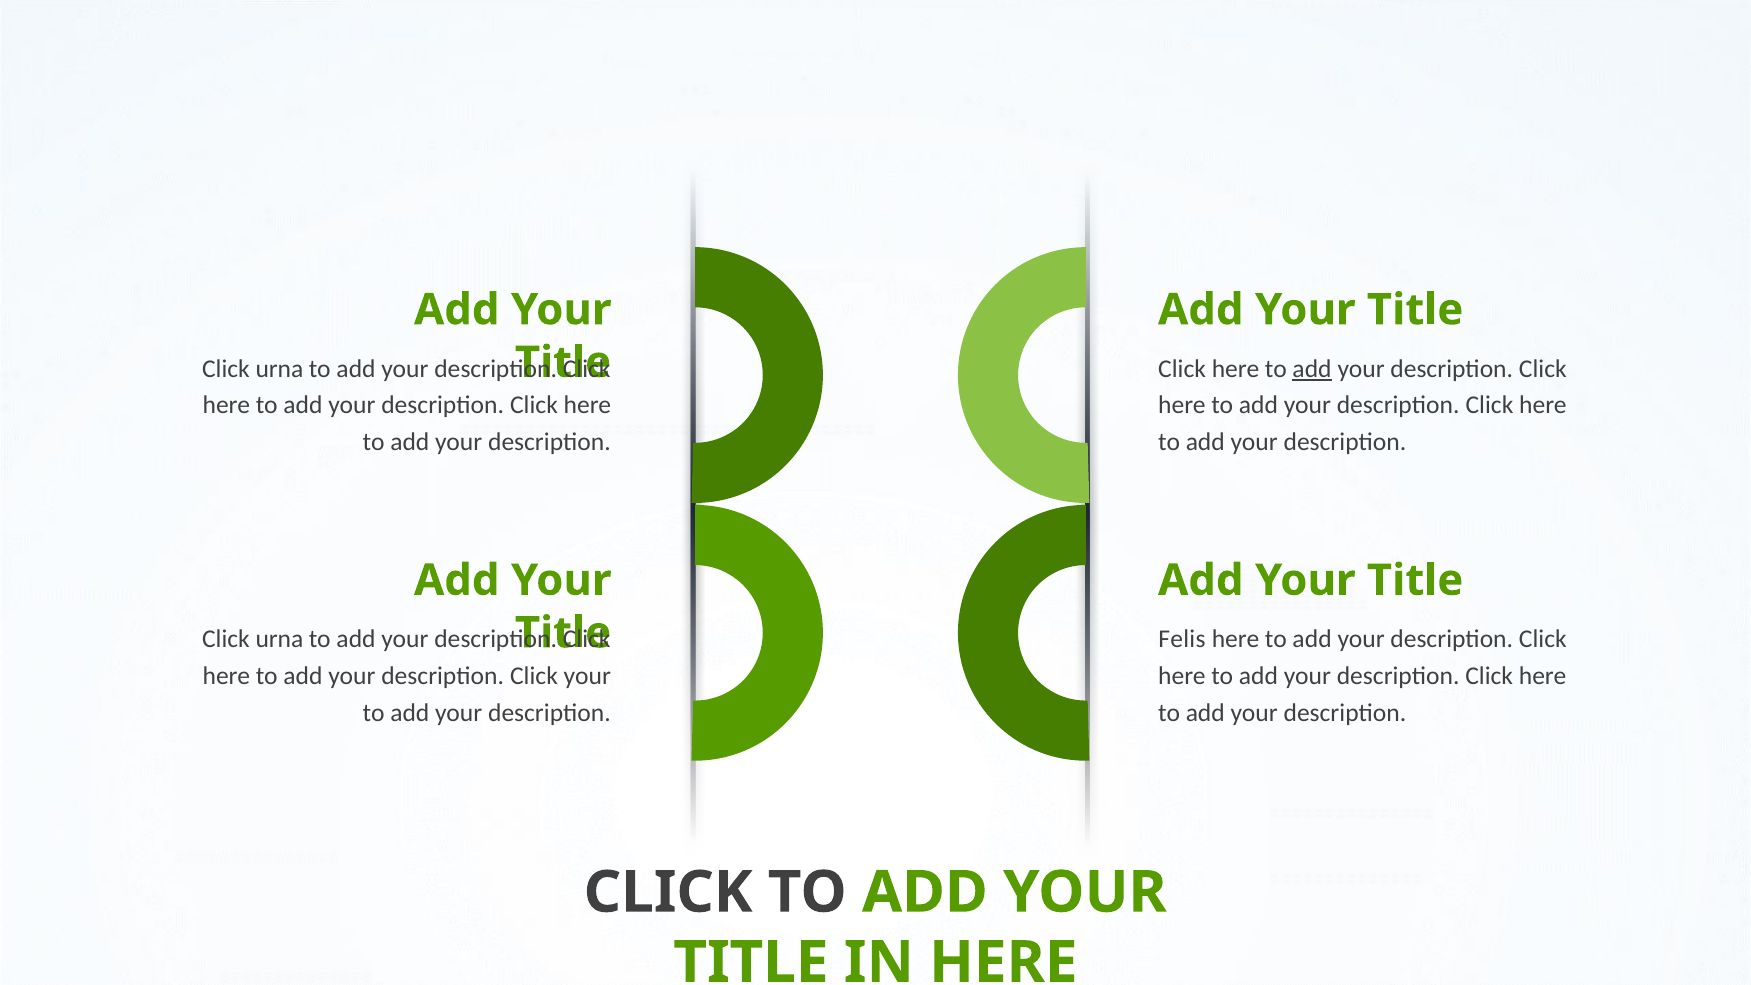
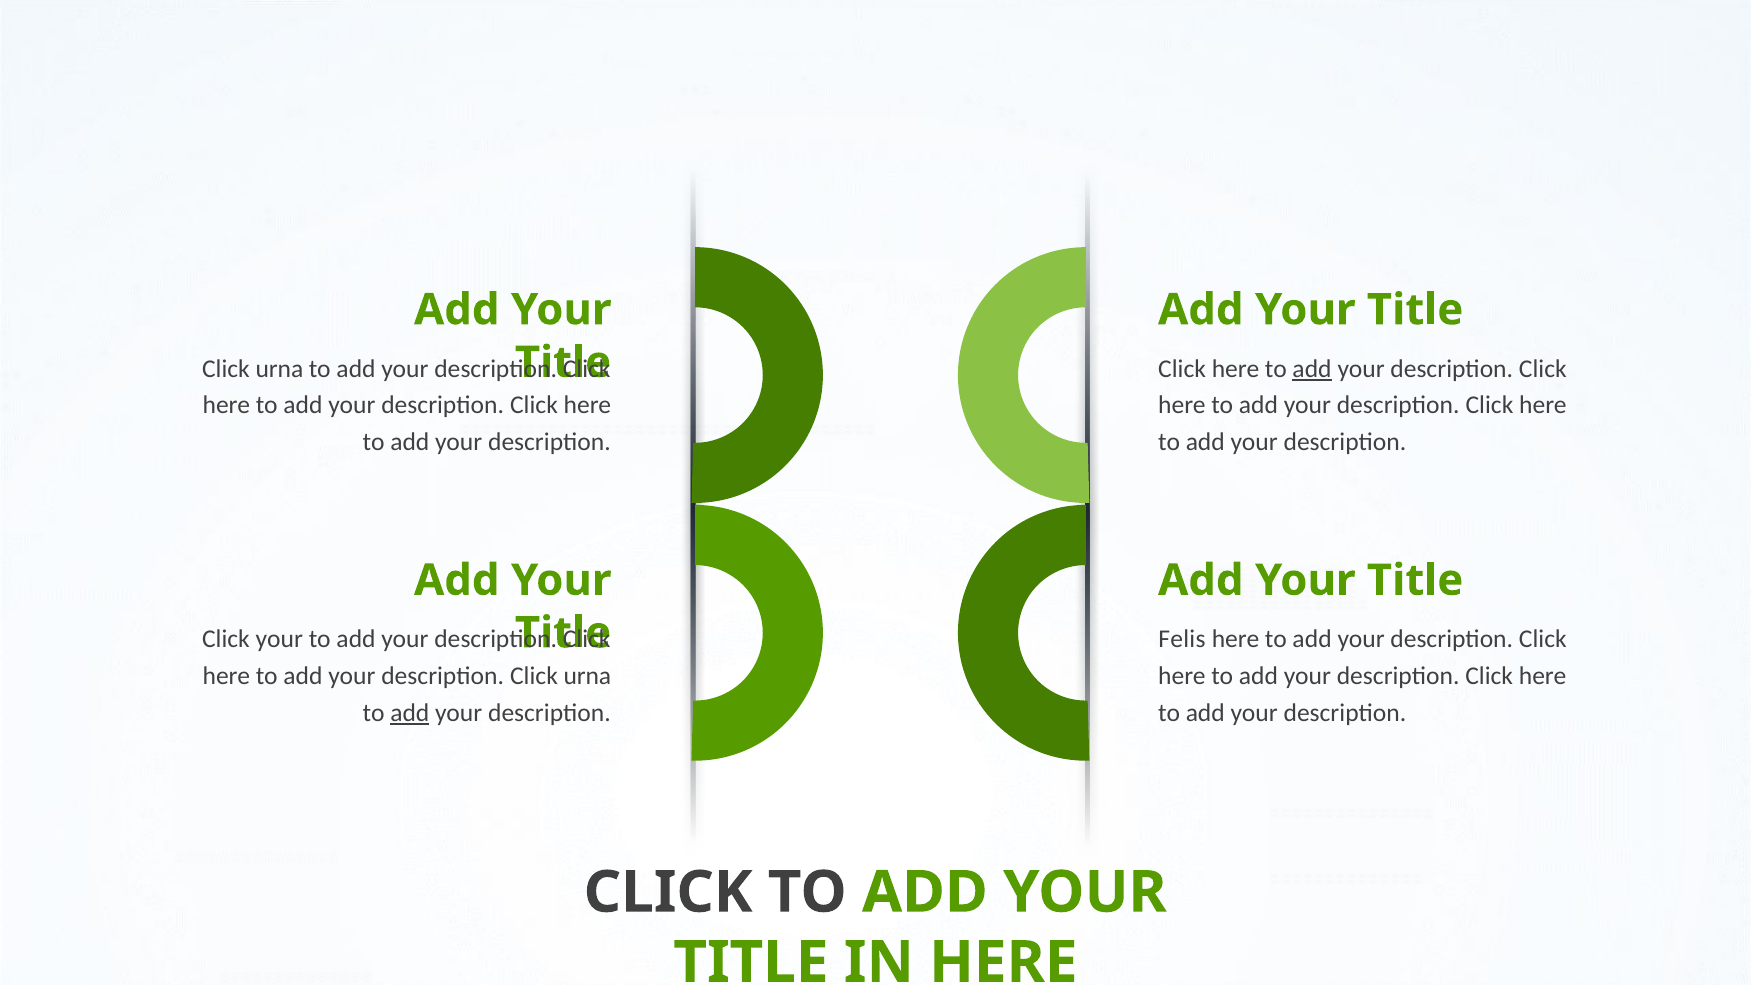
urna: urna -> your (279, 639)
description Click your: your -> urna (587, 676)
add underline: none -> present (410, 713)
